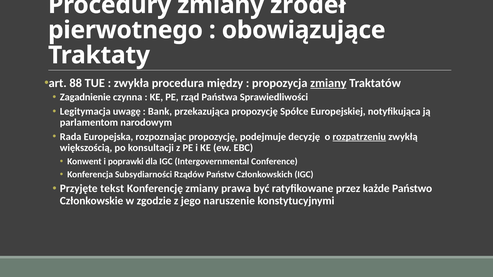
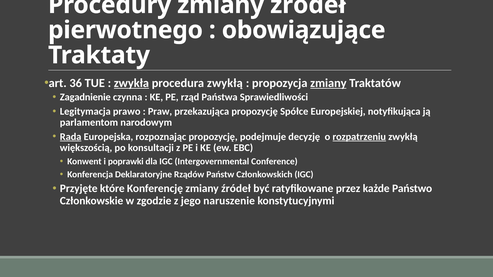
88: 88 -> 36 (76, 83)
zwykła underline: none -> present (131, 83)
procedura między: między -> zwykłą (225, 83)
uwagę: uwagę -> prawo (127, 112)
Bank: Bank -> Praw (160, 112)
Rada underline: none -> present (71, 137)
Subsydiarności: Subsydiarności -> Deklaratoryjne (144, 175)
tekst: tekst -> które (112, 189)
Konferencję zmiany prawa: prawa -> źródeł (236, 189)
